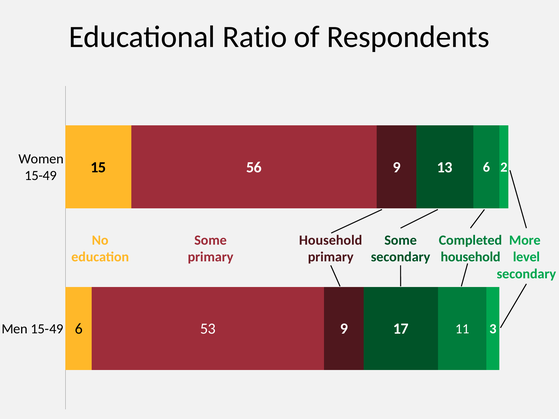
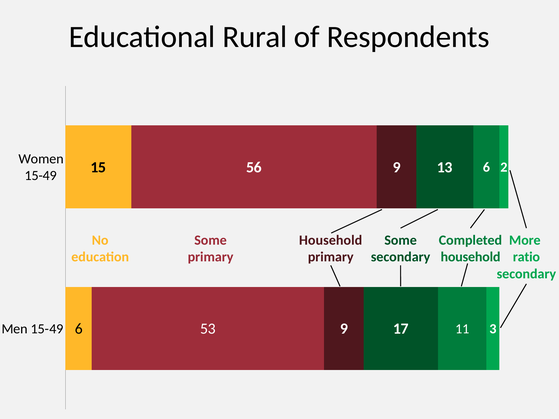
Ratio: Ratio -> Rural (255, 37)
level: level -> ratio (526, 257)
